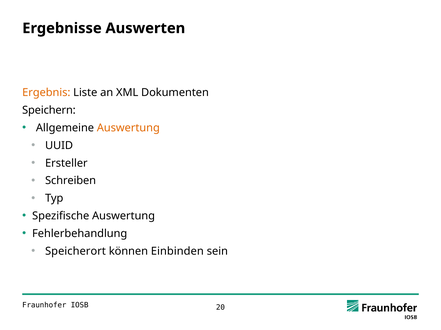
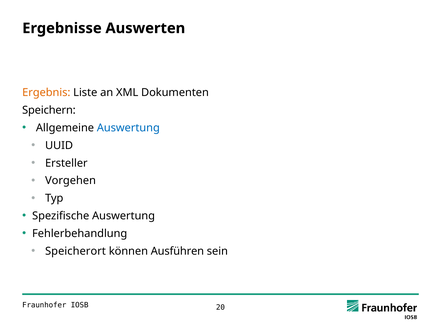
Auswertung colour: orange -> blue (128, 128)
Schreiben: Schreiben -> Vorgehen (71, 181)
Einbinden: Einbinden -> Ausführen (177, 252)
